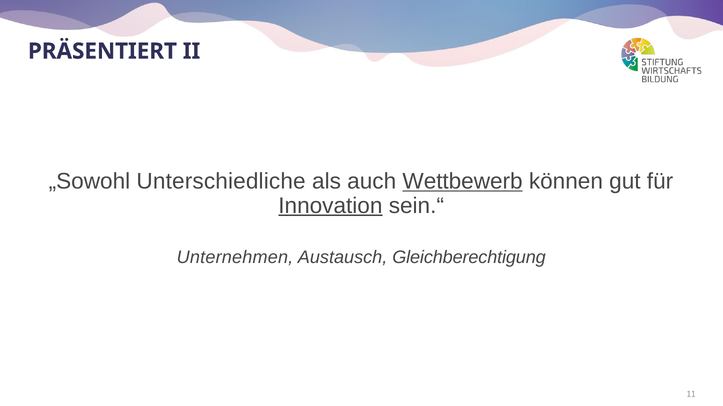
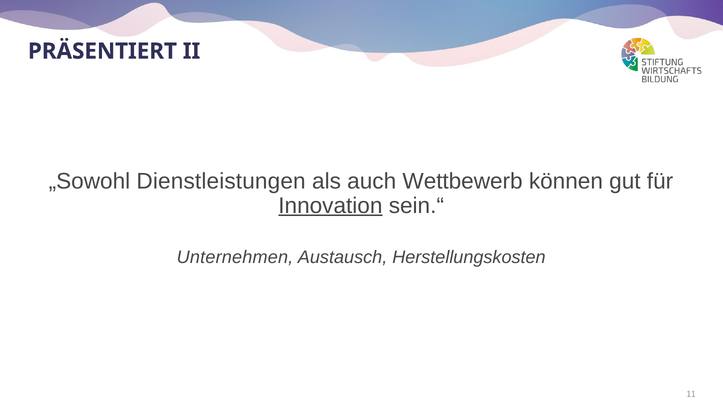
Unterschiedliche: Unterschiedliche -> Dienstleistungen (221, 182)
Wettbewerb underline: present -> none (463, 182)
Gleichberechtigung: Gleichberechtigung -> Herstellungskosten (469, 258)
